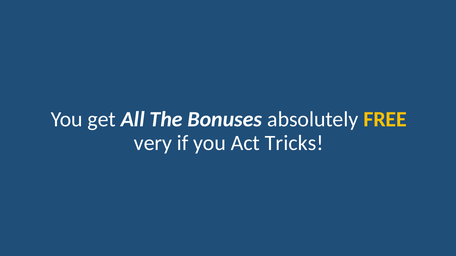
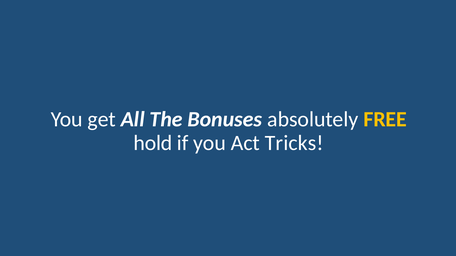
very: very -> hold (153, 143)
